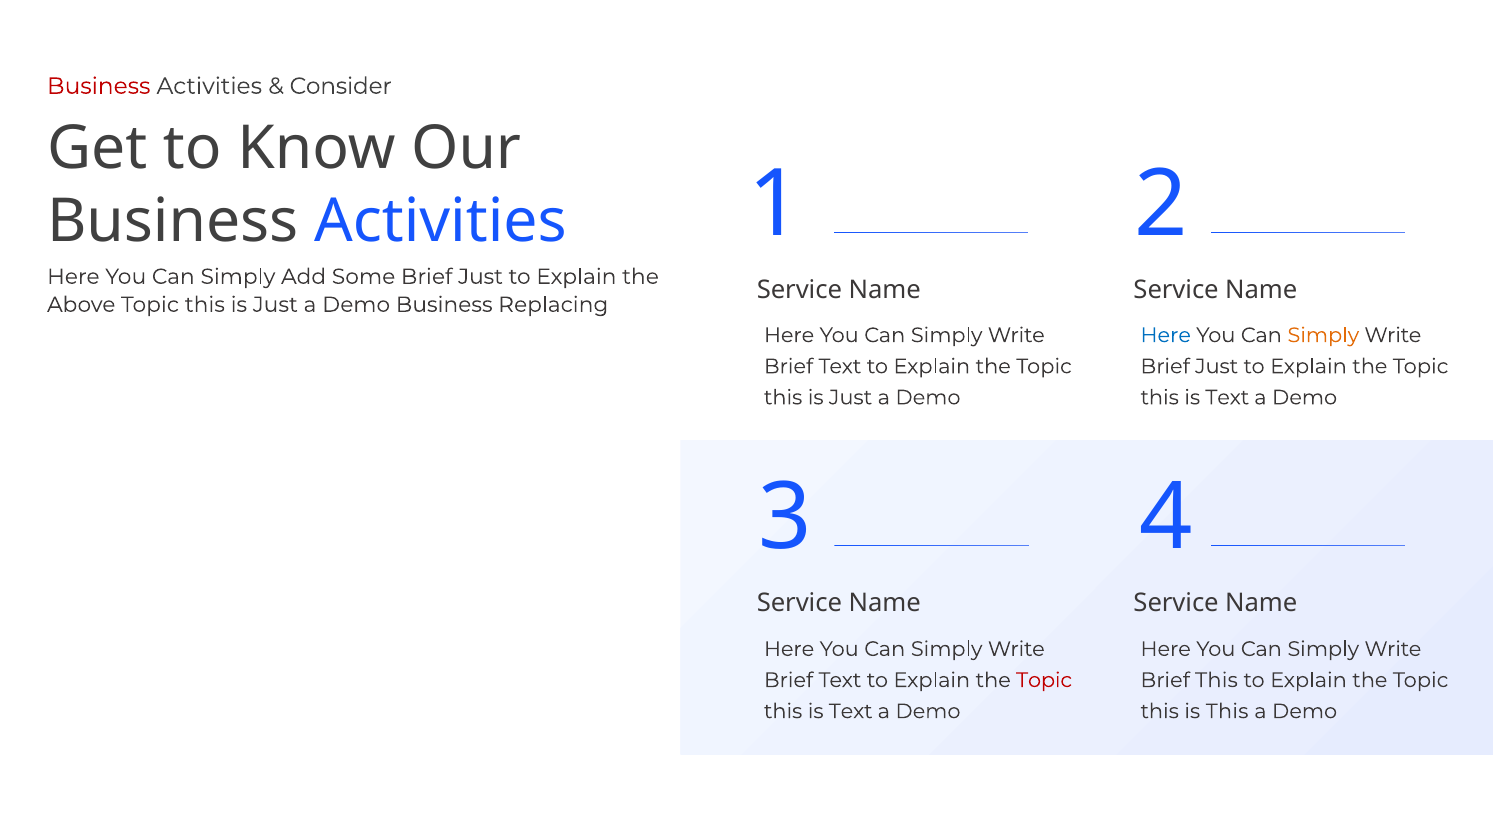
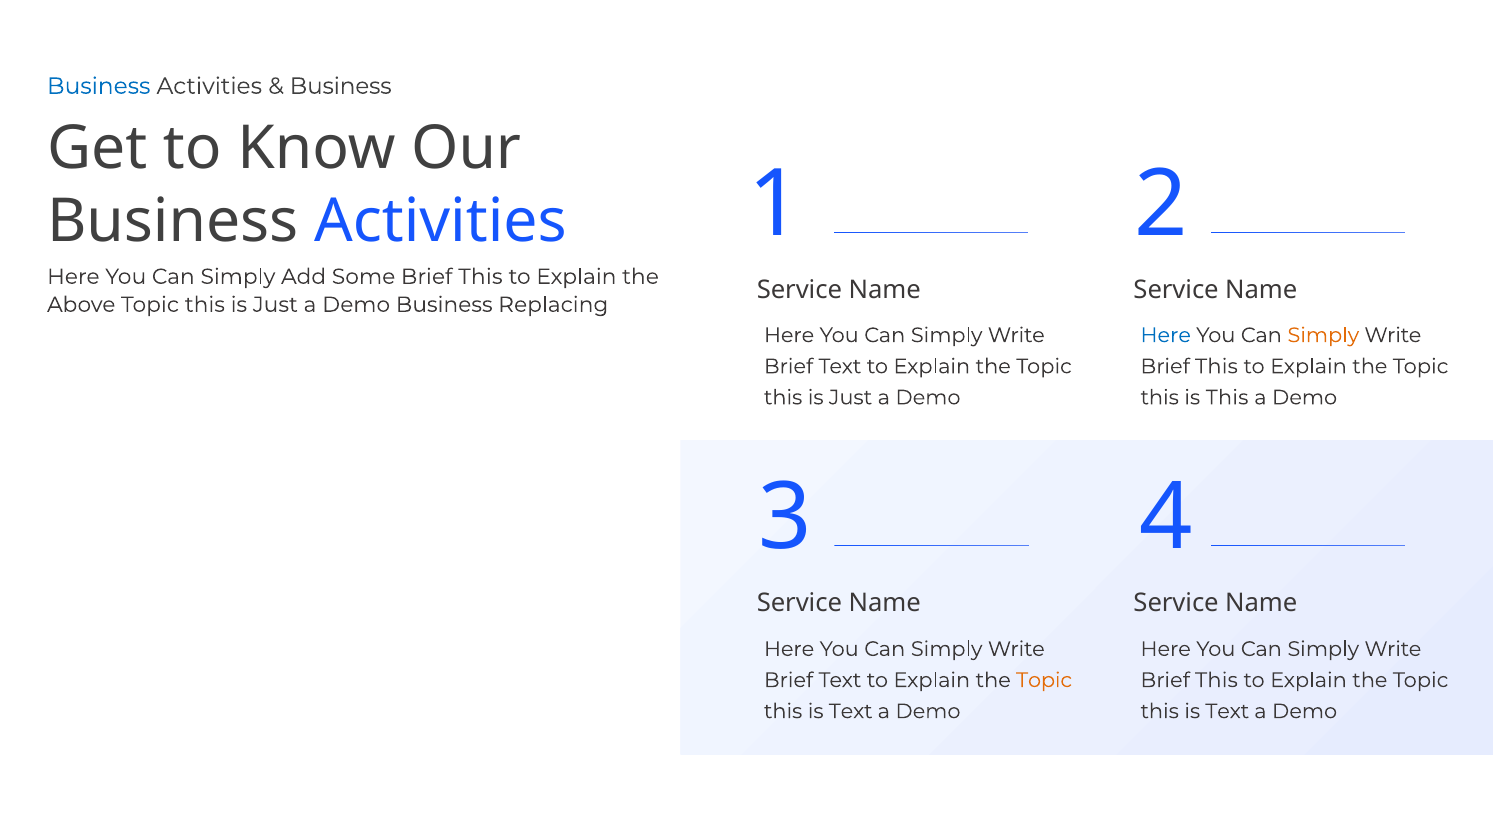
Business colour: red -> blue (99, 86)
Consider: Consider -> Business (341, 86)
Some Brief Just: Just -> This (480, 277)
Just: Just -> This (1216, 366)
Text: Text -> This (1227, 397)
Topic colour: red -> orange (1044, 680)
This: This -> Text (1227, 711)
